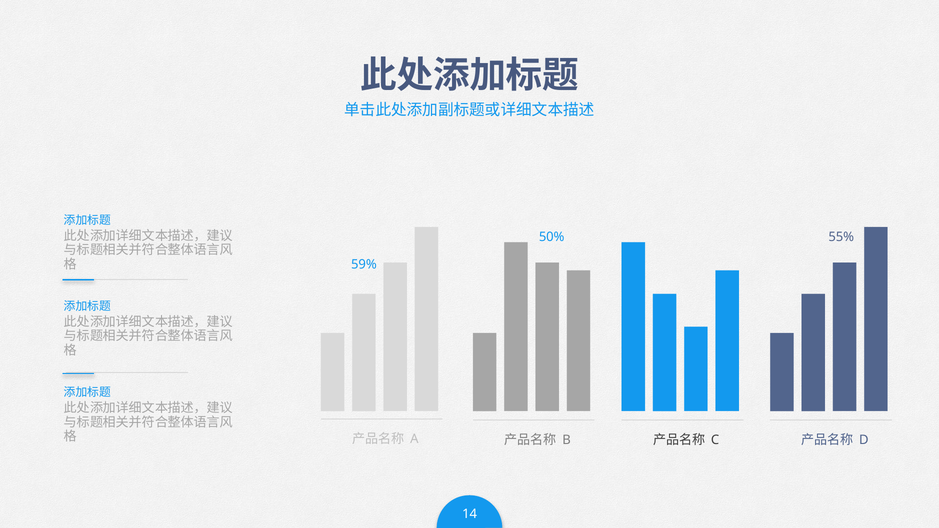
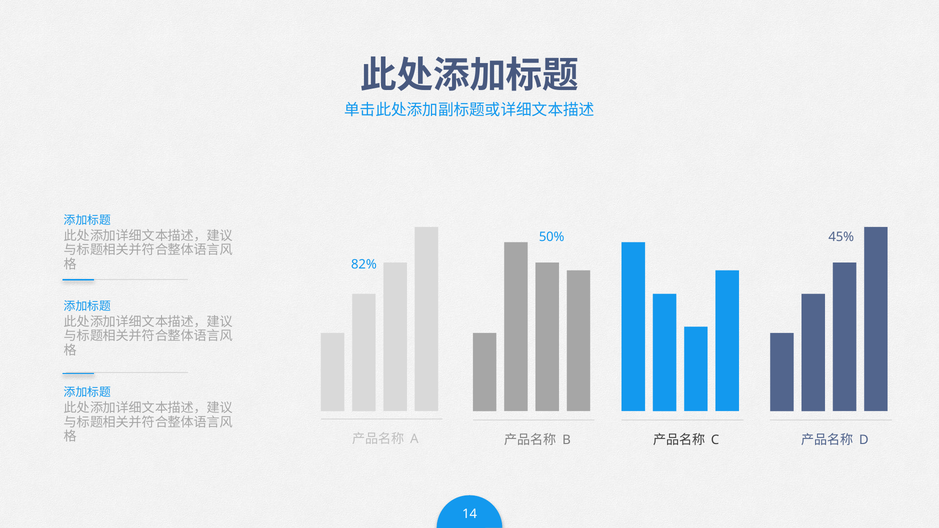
55%: 55% -> 45% (841, 237)
59%: 59% -> 82% (364, 265)
